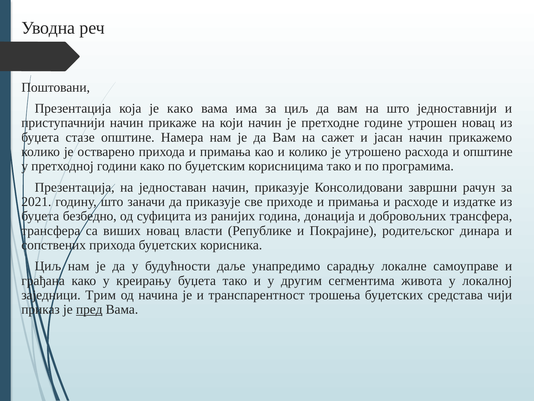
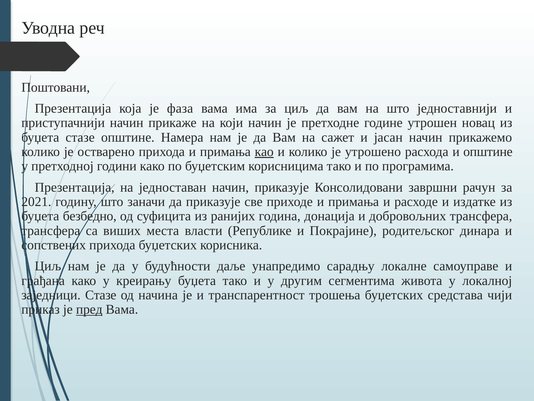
је како: како -> фаза (180, 108)
као underline: none -> present (264, 152)
виших новац: новац -> места (163, 230)
заједници Трим: Трим -> Стазе (101, 295)
